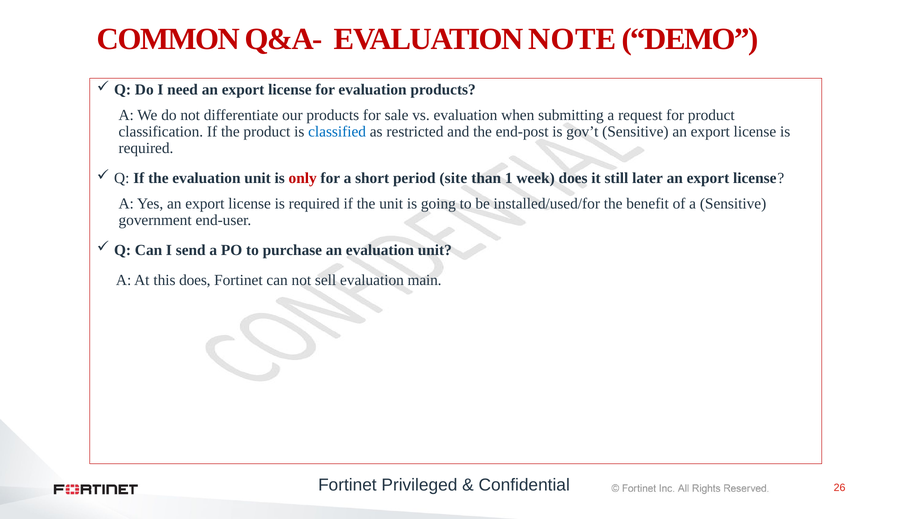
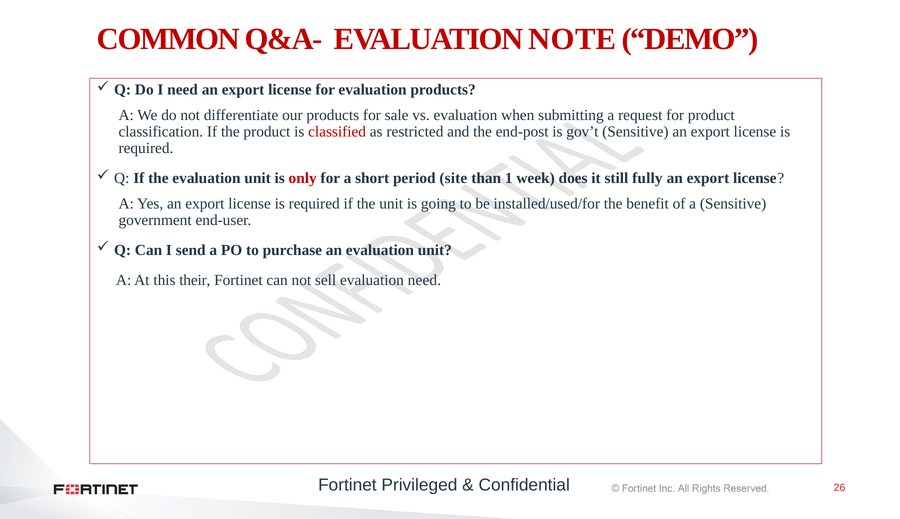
classified colour: blue -> red (337, 132)
later: later -> fully (647, 178)
this does: does -> their (195, 280)
evaluation main: main -> need (424, 280)
